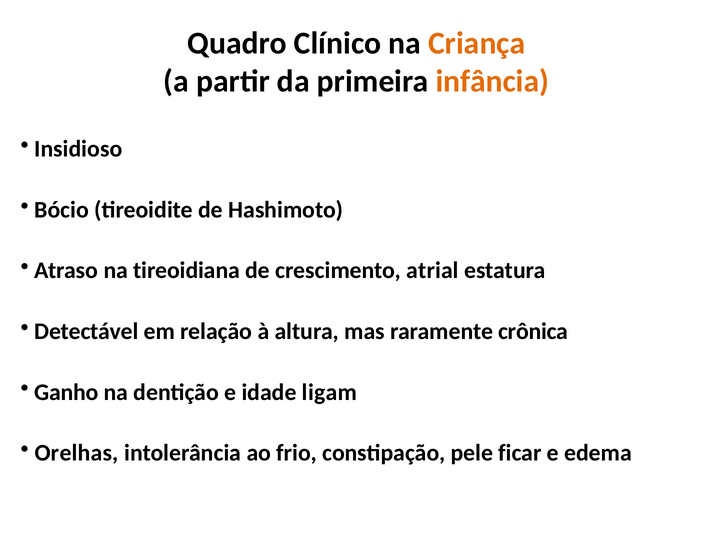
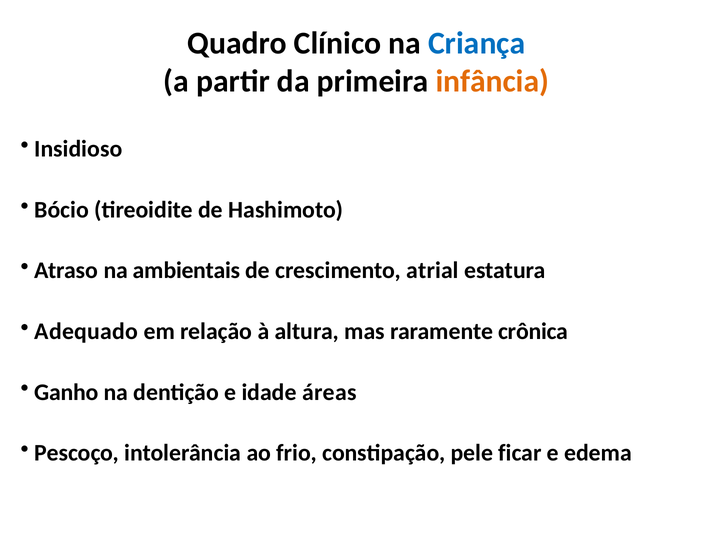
Criança colour: orange -> blue (477, 43)
tireoidiana: tireoidiana -> ambientais (187, 270)
Detectável: Detectável -> Adequado (86, 331)
ligam: ligam -> áreas (329, 392)
Orelhas: Orelhas -> Pescoço (77, 453)
